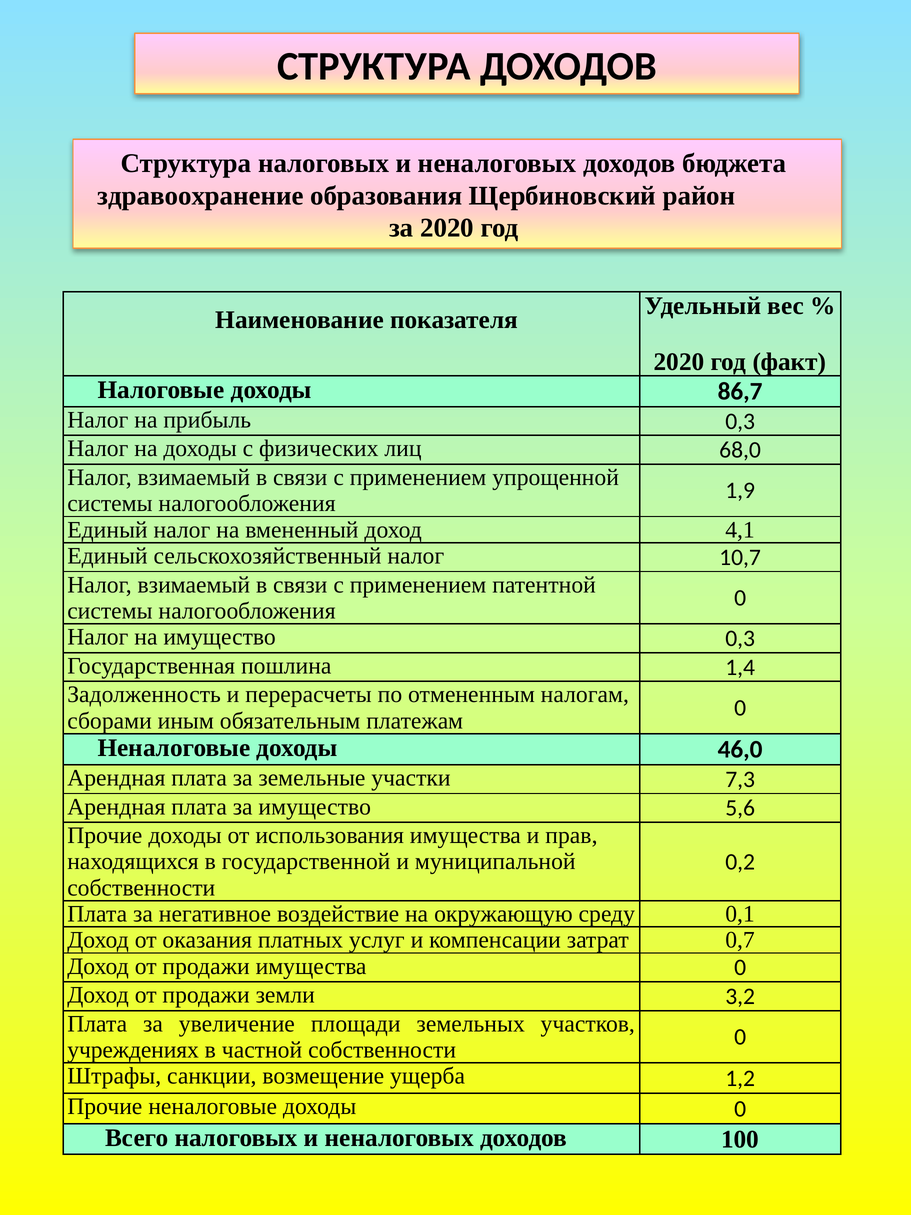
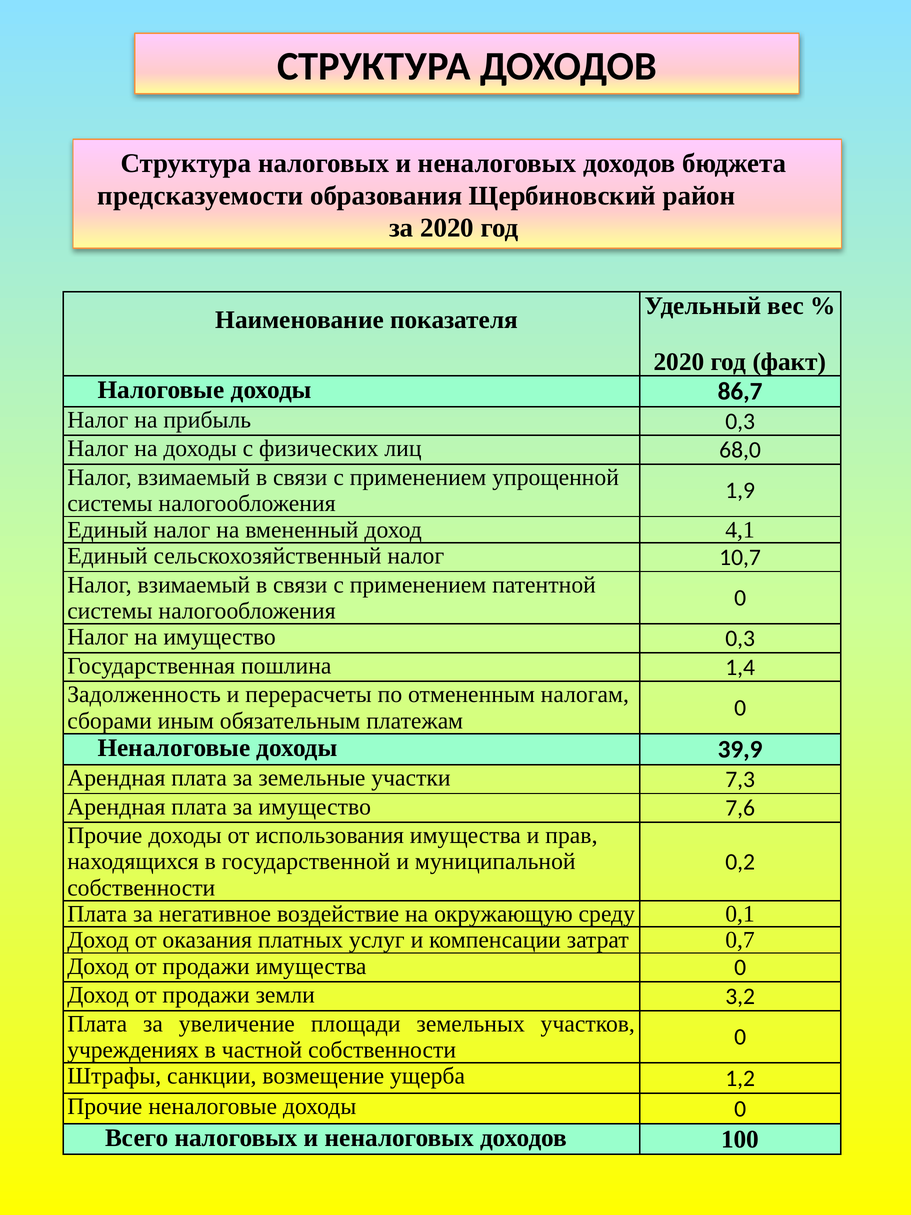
здравоохранение: здравоохранение -> предсказуемости (200, 196)
46,0: 46,0 -> 39,9 (740, 749)
5,6: 5,6 -> 7,6 (740, 808)
